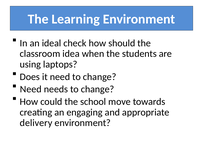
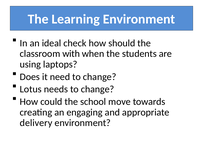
idea: idea -> with (71, 54)
Need: Need -> Lotus (31, 89)
